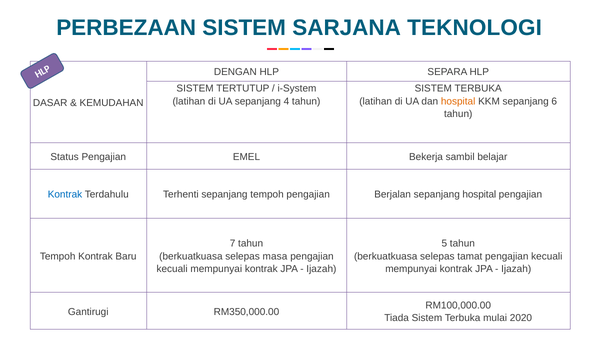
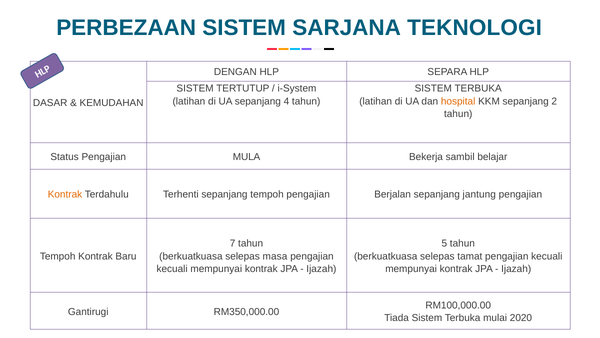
6: 6 -> 2 (554, 101)
EMEL: EMEL -> MULA (247, 157)
Kontrak colour: blue -> orange (65, 194)
sepanjang hospital: hospital -> jantung (479, 194)
